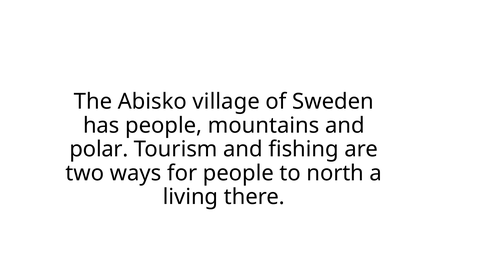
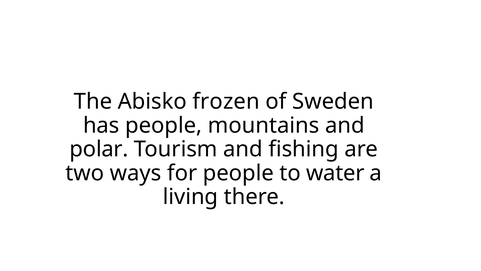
village: village -> frozen (226, 101)
north: north -> water (335, 173)
